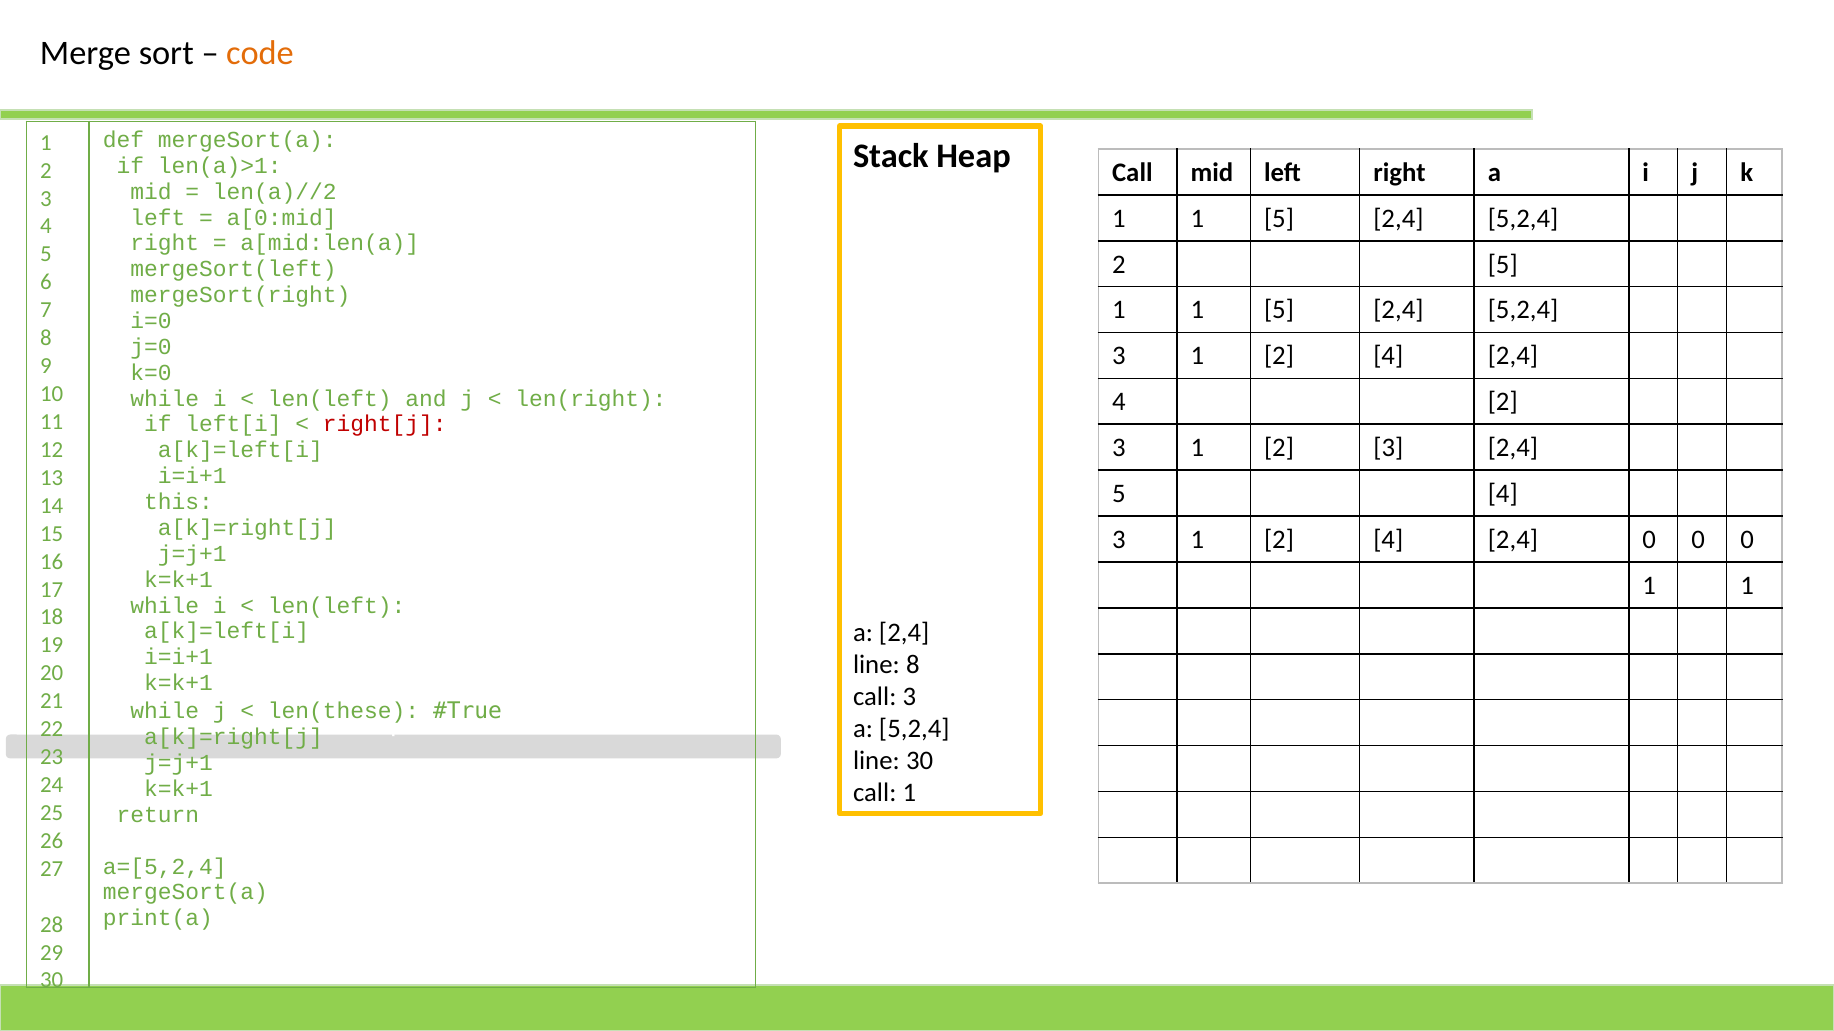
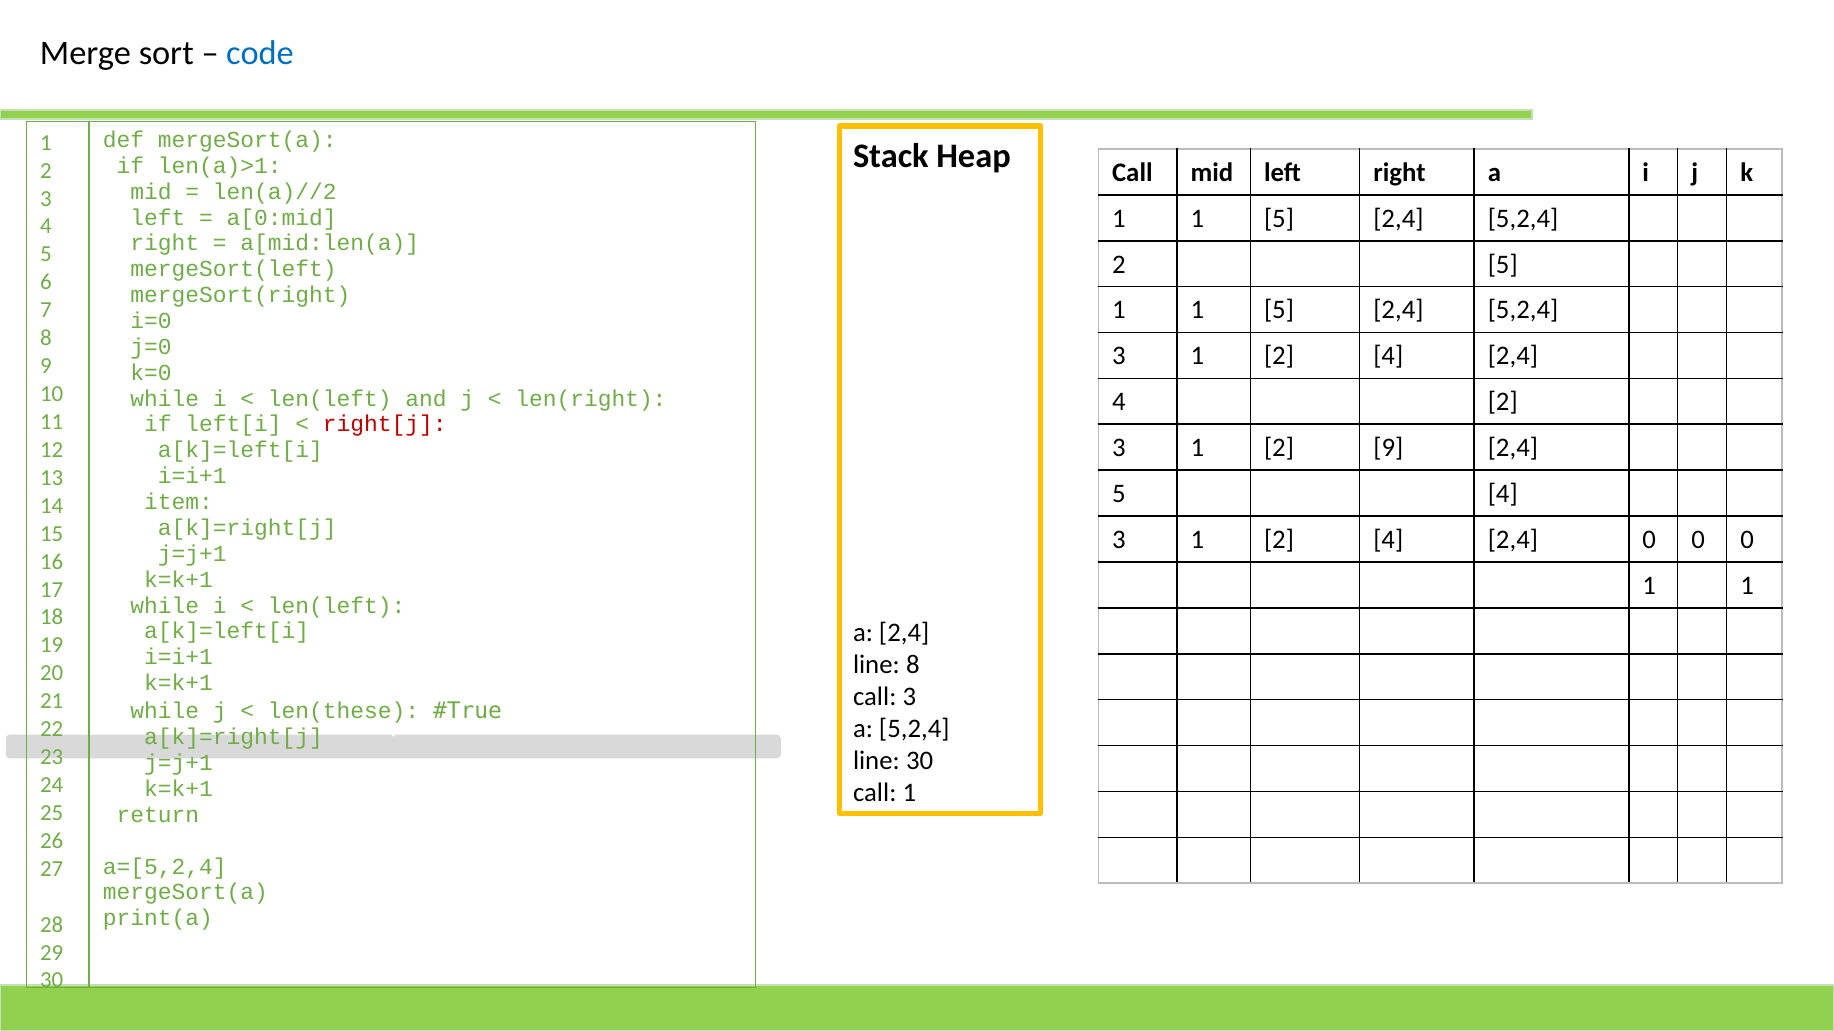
code colour: orange -> blue (260, 54)
3 1 2 3: 3 -> 9 (1388, 448)
this: this -> item (179, 502)
